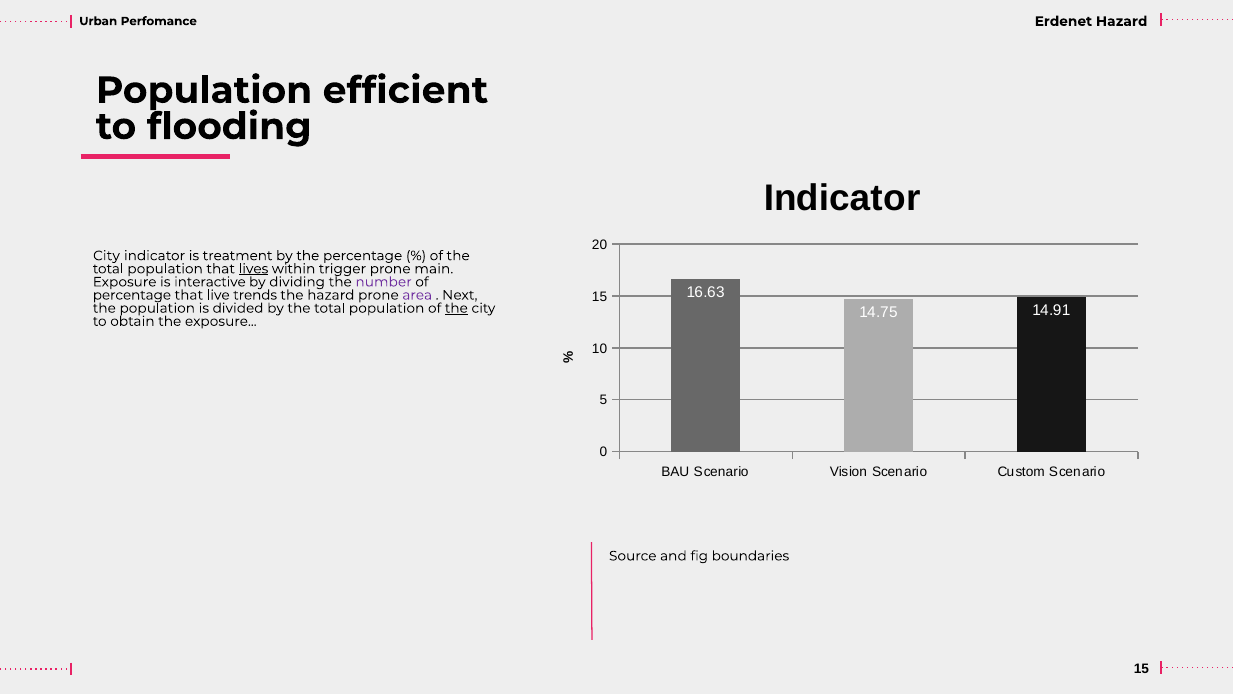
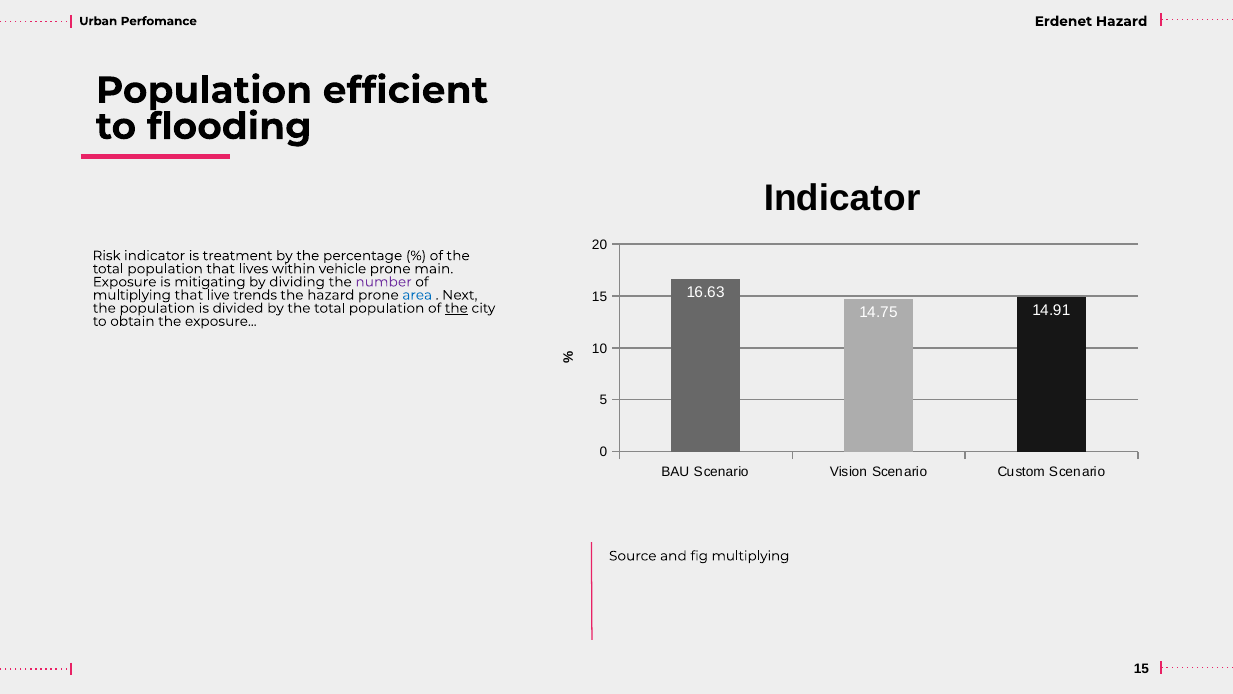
City: City -> Risk (107, 256)
lives underline: present -> none (253, 269)
trigger: trigger -> vehicle (342, 269)
interactive: interactive -> mitigating (210, 282)
percentage: percentage -> multiplying (132, 295)
area colour: purple -> blue (417, 295)
fig boundaries: boundaries -> multiplying (750, 556)
